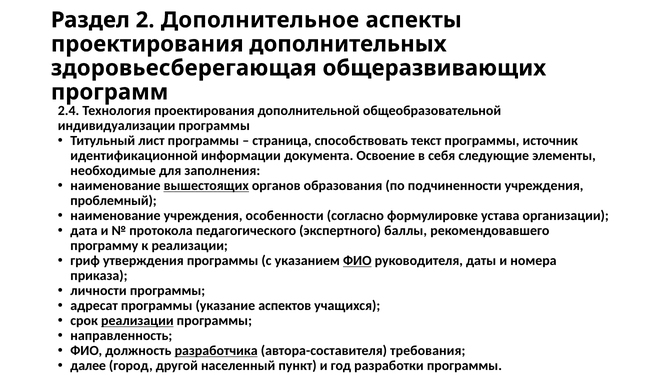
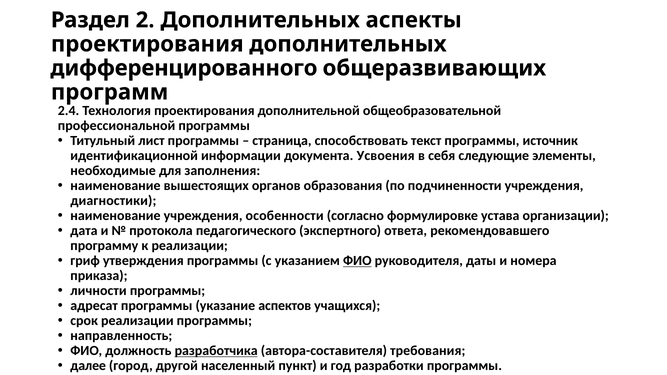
2 Дополнительное: Дополнительное -> Дополнительных (260, 20)
здоровьесберегающая: здоровьесберегающая -> дифференцированного (184, 68)
индивидуализации: индивидуализации -> профессиональной (117, 126)
Освоение: Освоение -> Усвоения (386, 156)
вышестоящих underline: present -> none (206, 186)
проблемный: проблемный -> диагностики (113, 201)
баллы: баллы -> ответа (406, 231)
реализации underline: present -> none (137, 321)
